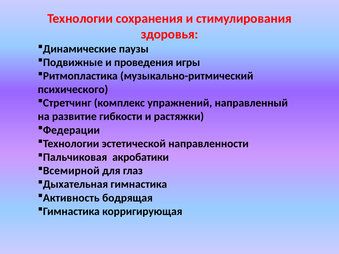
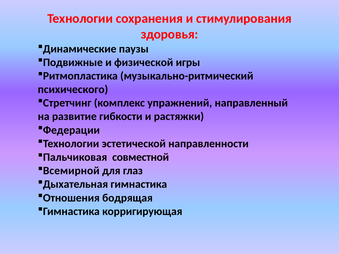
проведения: проведения -> физической (144, 62)
акробатики: акробатики -> совместной (141, 157)
Активность: Активность -> Отношения (71, 198)
